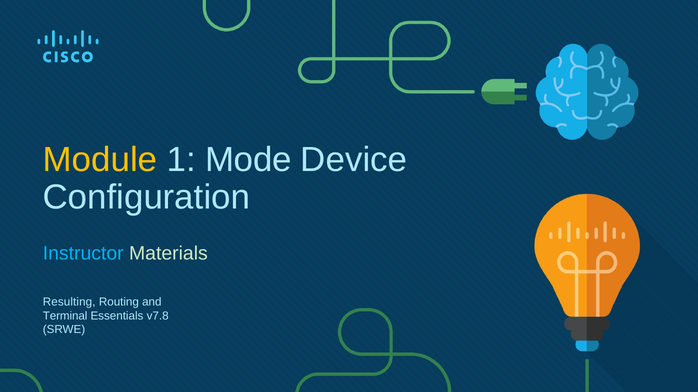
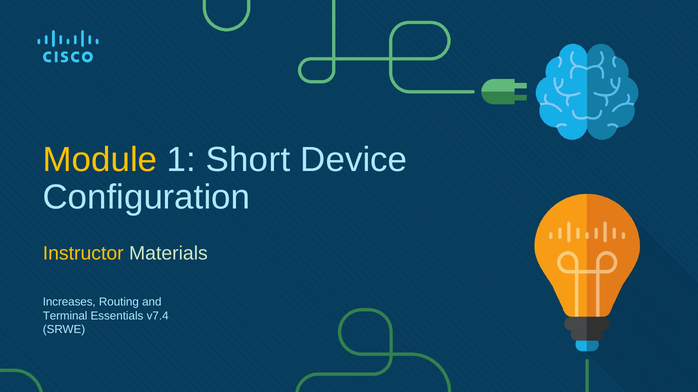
Mode: Mode -> Short (248, 160)
Instructor colour: light blue -> yellow (83, 254)
Resulting: Resulting -> Increases (69, 302)
v7.8: v7.8 -> v7.4 (158, 316)
